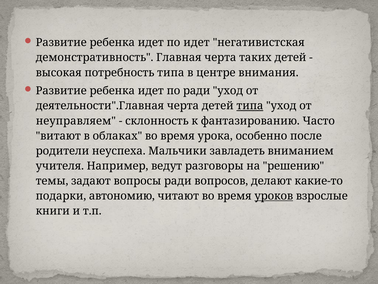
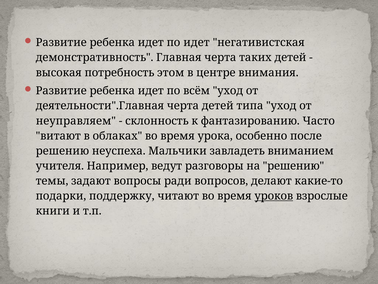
потребность типа: типа -> этом (171, 72)
по ради: ради -> всём (196, 91)
типа underline: present -> none (250, 106)
родители: родители -> решению (62, 151)
автономию: автономию -> поддержку (122, 196)
